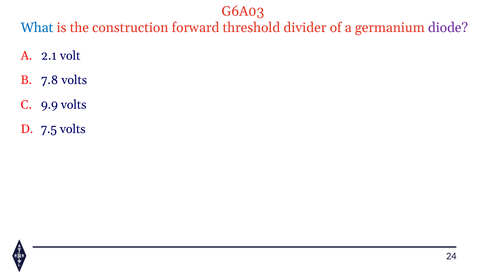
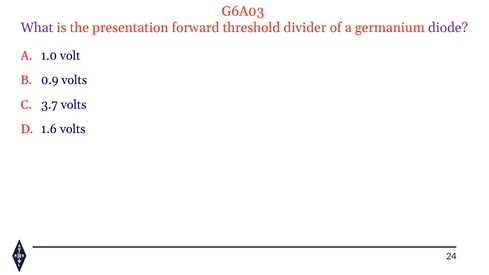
What colour: blue -> purple (37, 28)
construction: construction -> presentation (130, 28)
2.1: 2.1 -> 1.0 (49, 56)
7.8: 7.8 -> 0.9 (50, 80)
9.9: 9.9 -> 3.7 (49, 105)
7.5: 7.5 -> 1.6 (49, 129)
